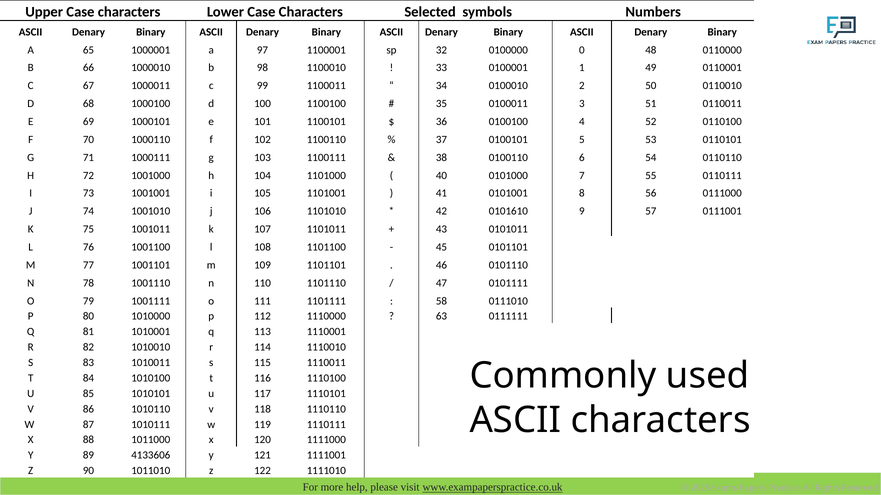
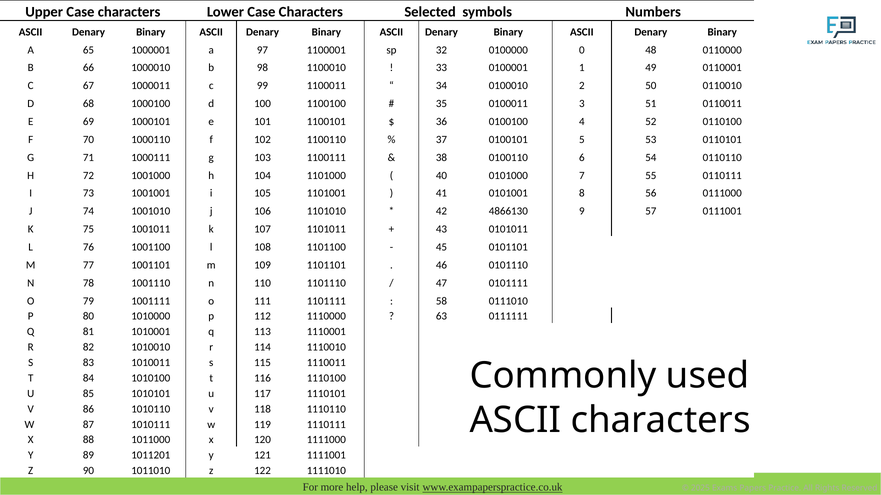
0101610: 0101610 -> 4866130 (508, 212)
4133606: 4133606 -> 1011201 (151, 456)
